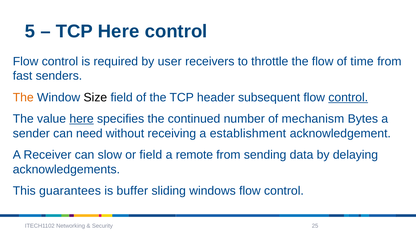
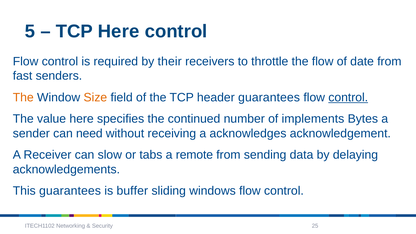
user: user -> their (170, 61)
time: time -> date (362, 61)
Size colour: black -> orange (95, 97)
header subsequent: subsequent -> guarantees (269, 97)
here underline: present -> none (82, 119)
mechanism: mechanism -> implements (313, 119)
establishment: establishment -> acknowledges (248, 133)
or field: field -> tabs (151, 155)
